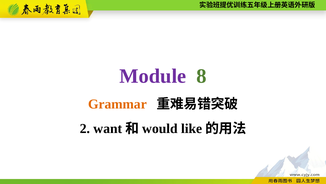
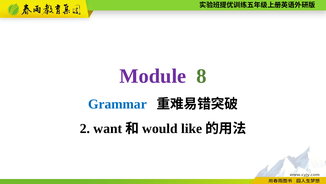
Grammar colour: orange -> blue (117, 104)
